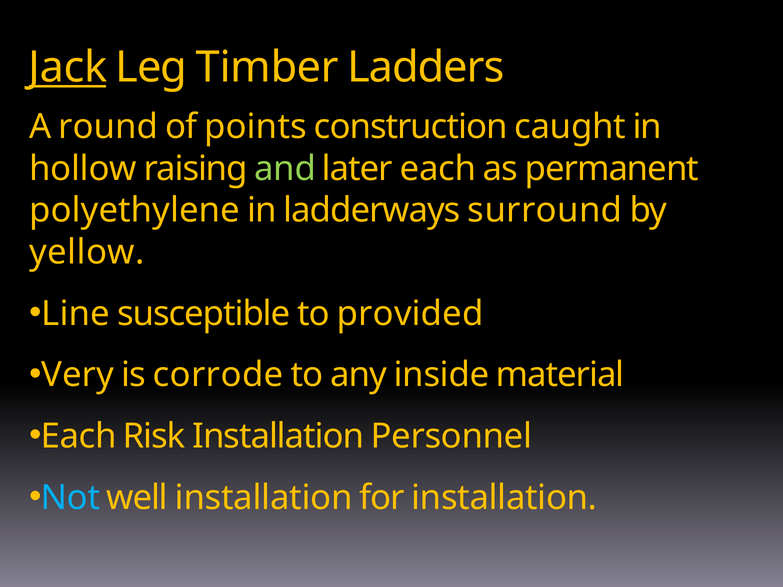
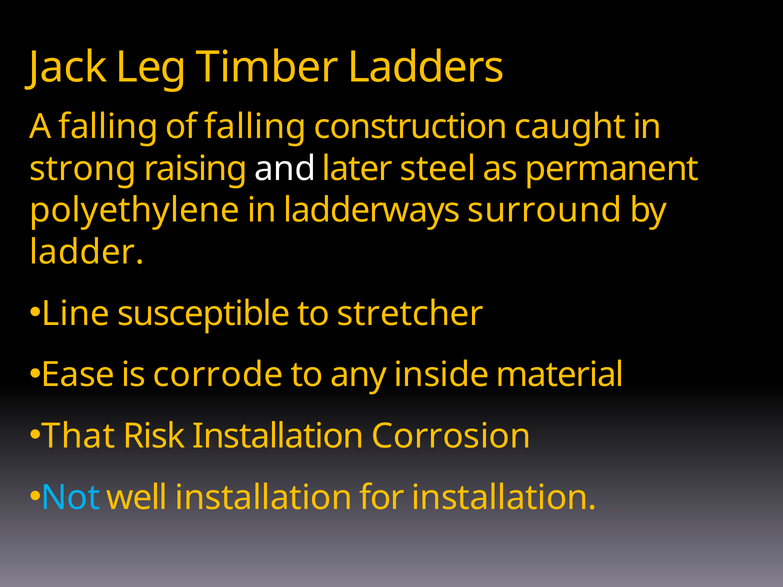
Jack underline: present -> none (68, 68)
A round: round -> falling (108, 127)
of points: points -> falling (255, 127)
hollow: hollow -> strong (83, 169)
and colour: light green -> white (285, 169)
later each: each -> steel (438, 169)
yellow: yellow -> ladder (87, 252)
provided: provided -> stretcher (410, 314)
Very: Very -> Ease (78, 375)
Each: Each -> That (78, 436)
Personnel: Personnel -> Corrosion (451, 436)
